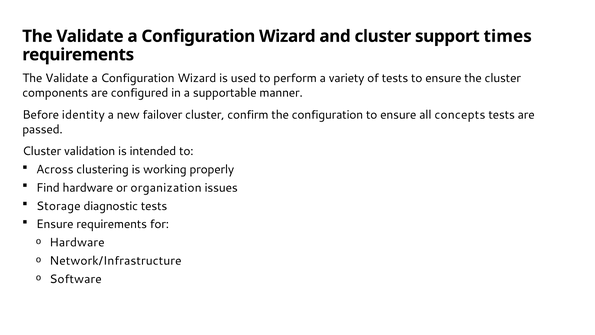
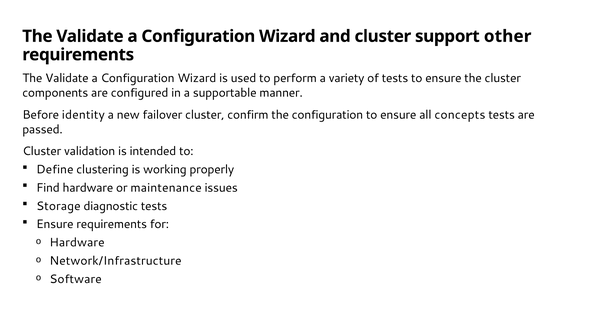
times: times -> other (508, 36)
Across: Across -> Define (55, 169)
organization: organization -> maintenance (166, 188)
